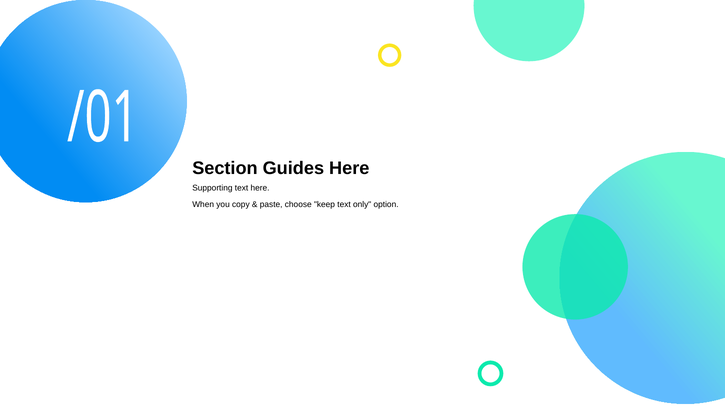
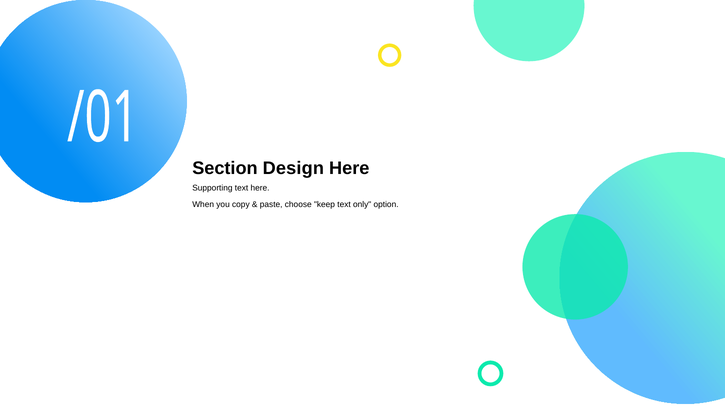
Guides: Guides -> Design (293, 168)
